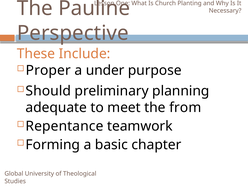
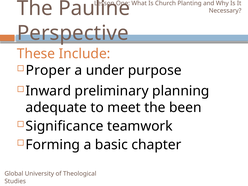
Should: Should -> Inward (48, 91)
from: from -> been (185, 108)
Repentance: Repentance -> Significance (65, 126)
